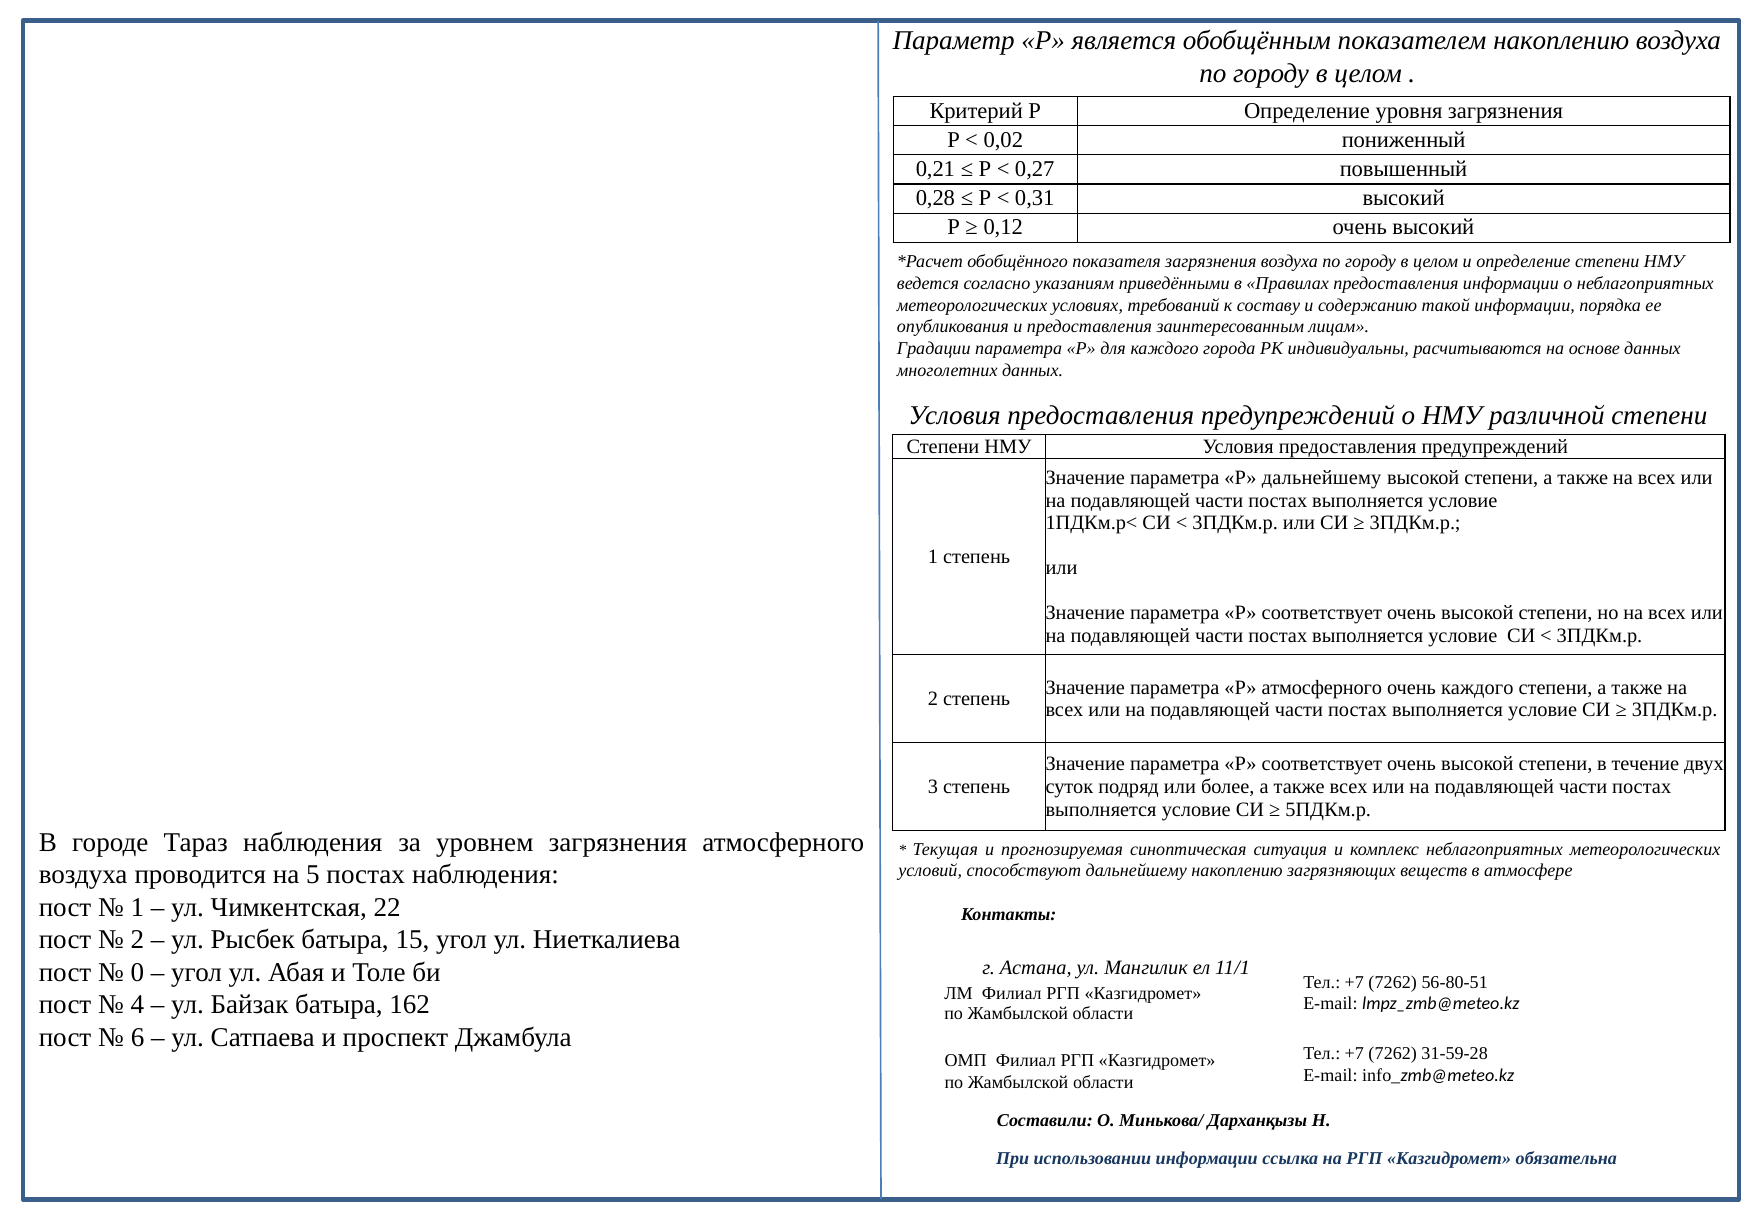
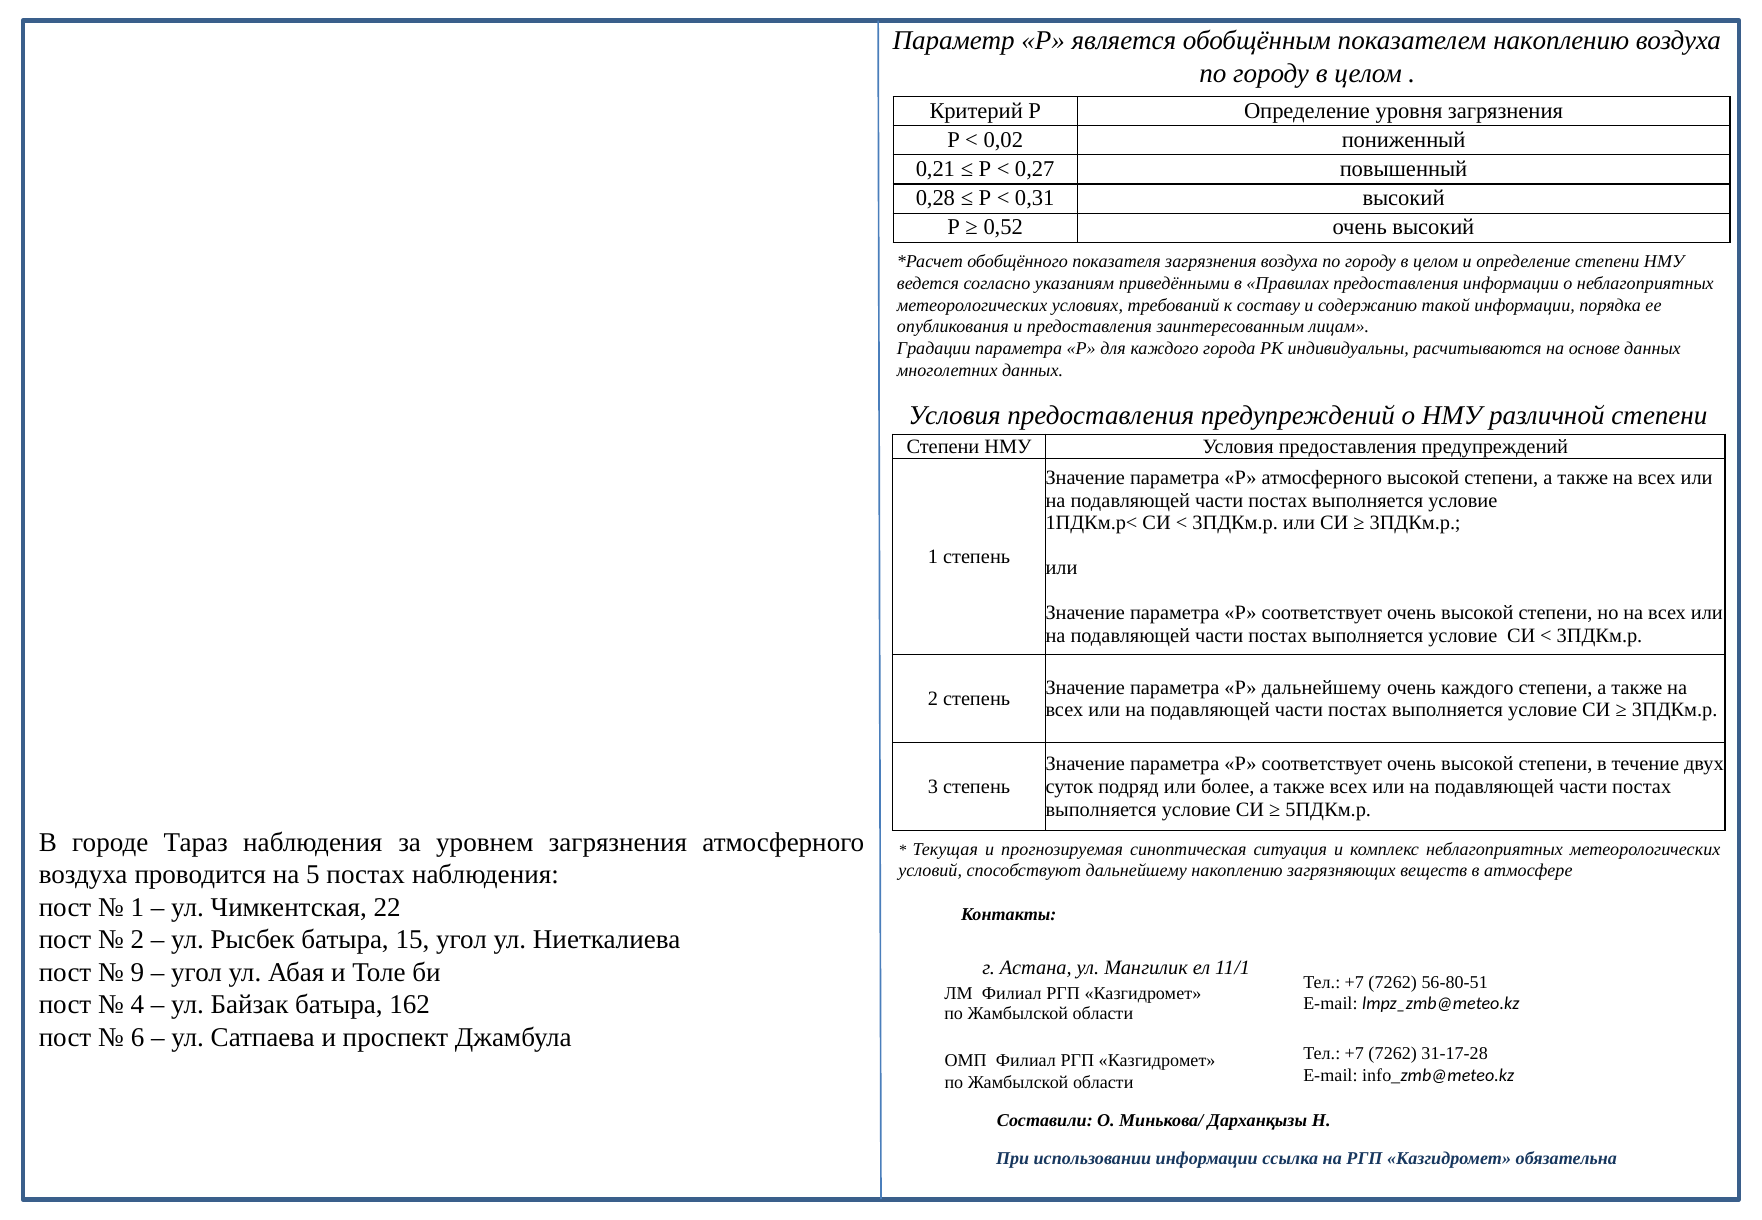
0,12: 0,12 -> 0,52 (1003, 227)
Р дальнейшему: дальнейшему -> атмосферного (1322, 478)
Р атмосферного: атмосферного -> дальнейшему (1322, 687)
0: 0 -> 9 (137, 972)
31-59-28: 31-59-28 -> 31-17-28 (1455, 1054)
